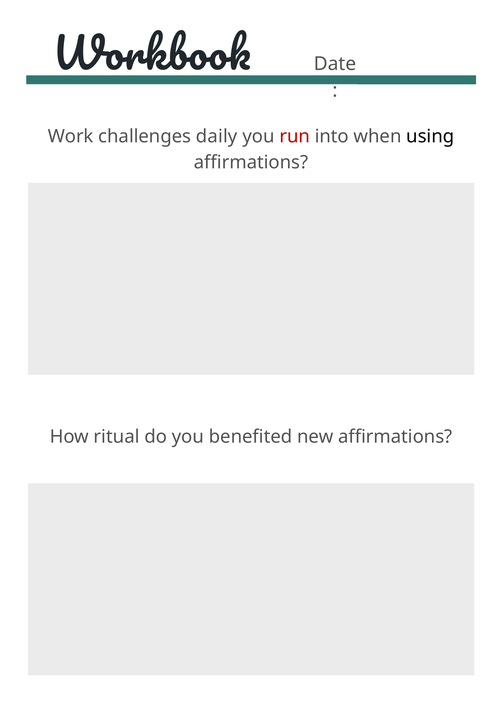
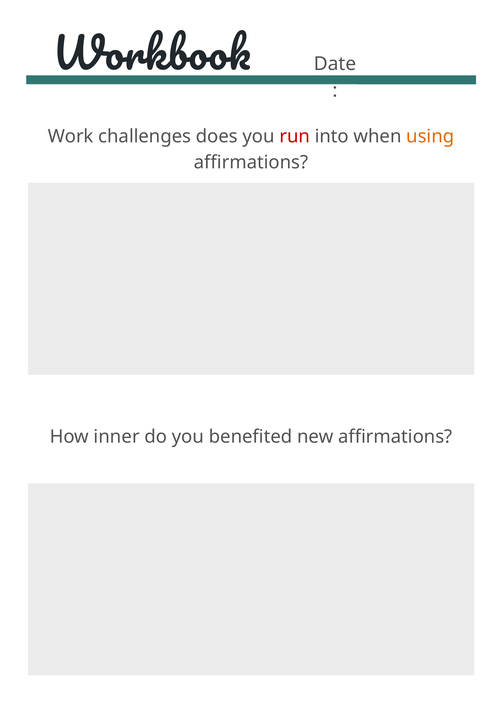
daily: daily -> does (217, 137)
using colour: black -> orange (430, 137)
ritual: ritual -> inner (117, 437)
